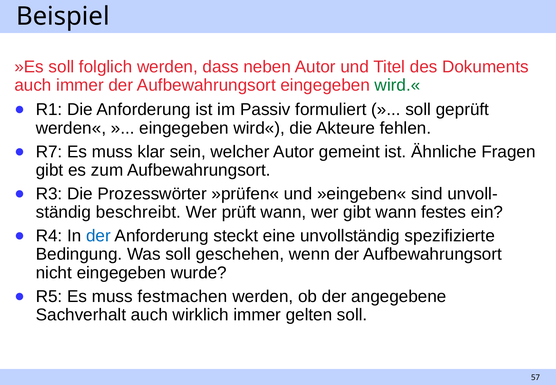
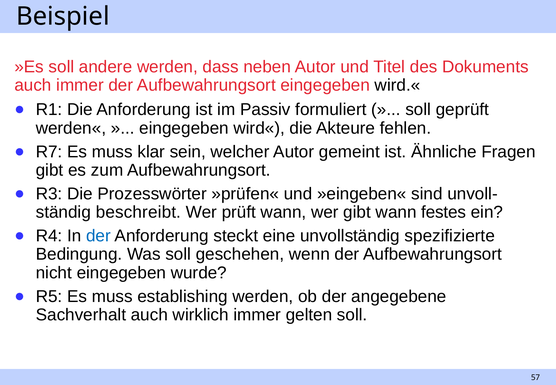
folglich: folglich -> andere (106, 67)
wird.« colour: green -> black (397, 85)
festmachen: festmachen -> establishing (183, 296)
